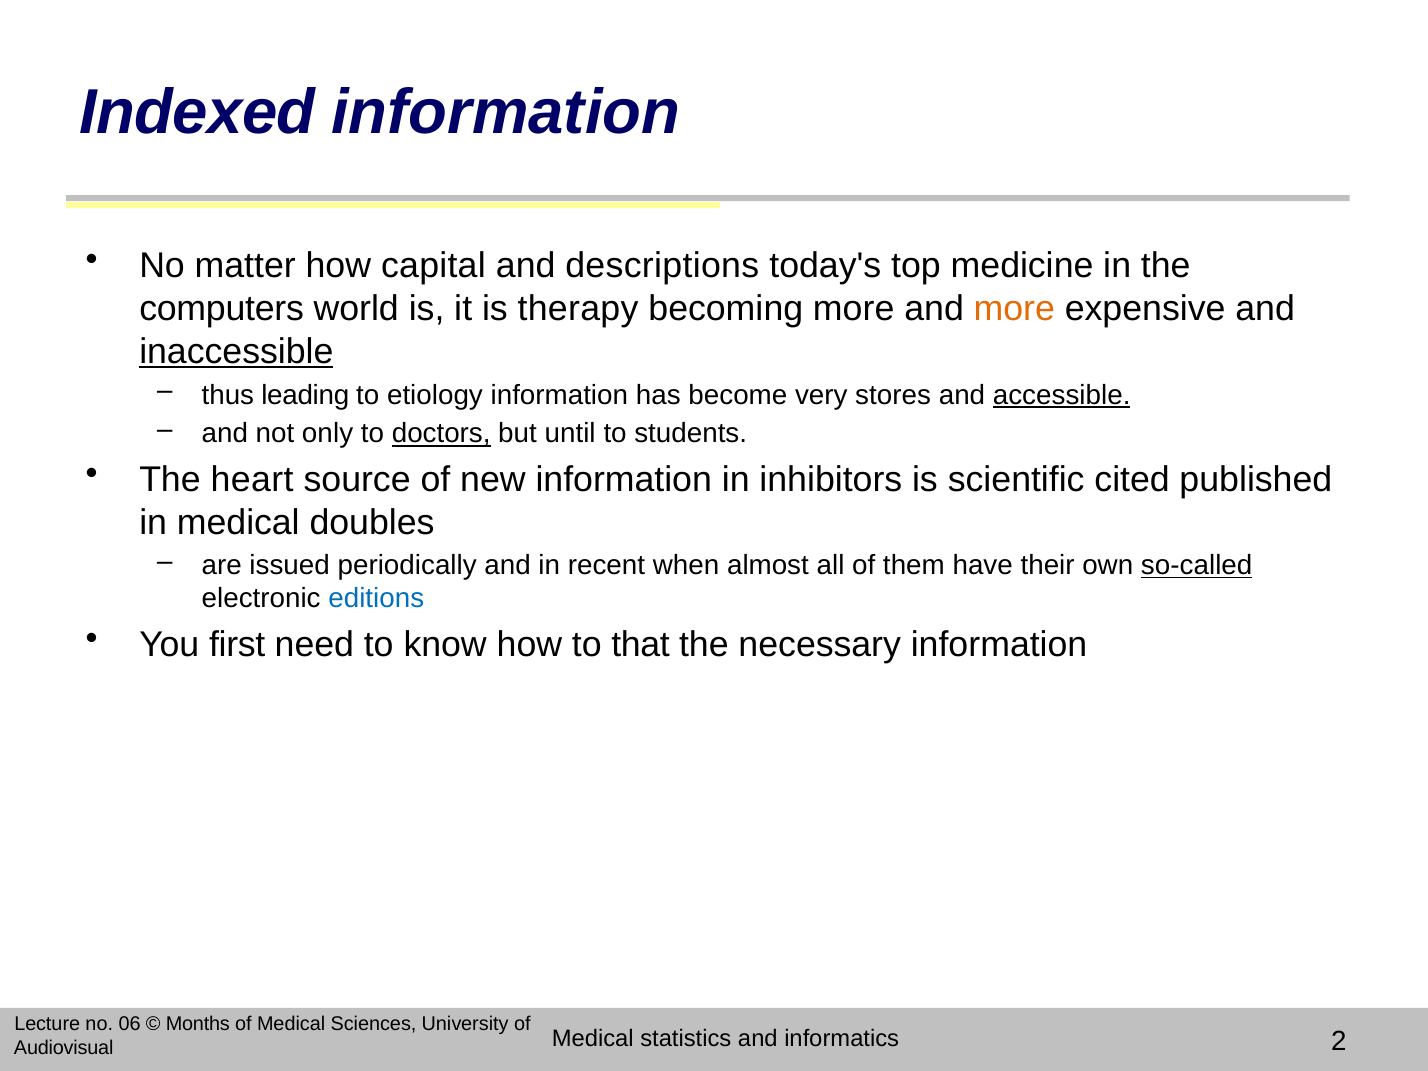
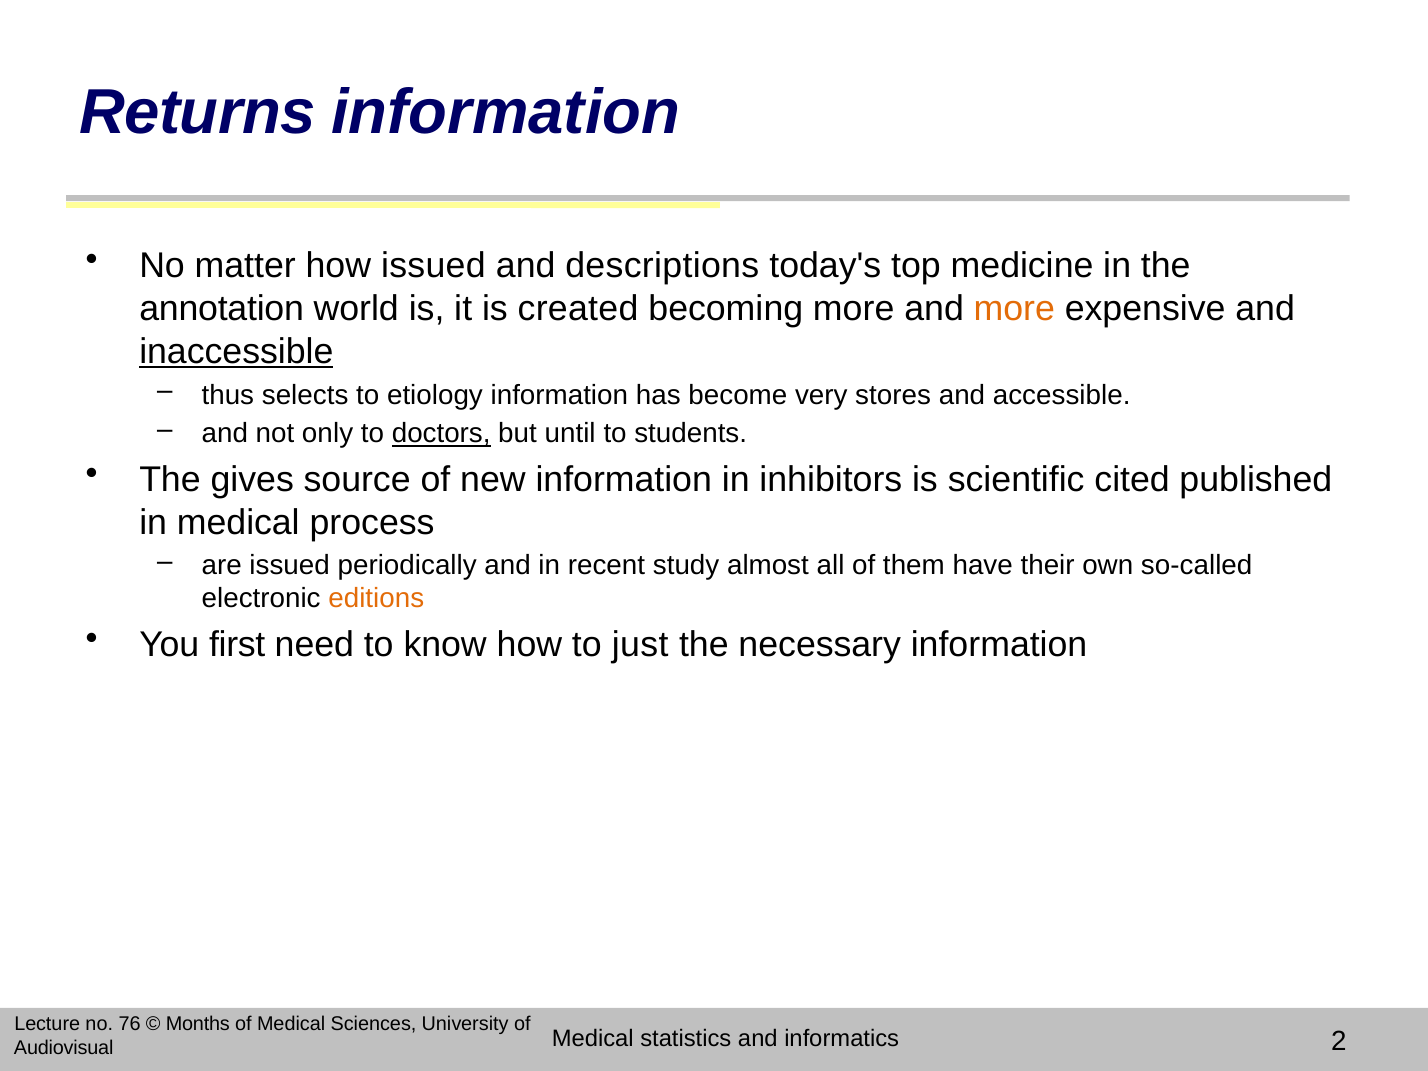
Indexed: Indexed -> Returns (198, 113)
how capital: capital -> issued (433, 266)
computers: computers -> annotation (222, 309)
therapy: therapy -> created (578, 309)
leading: leading -> selects (305, 395)
accessible underline: present -> none (1062, 395)
heart: heart -> gives (252, 480)
doubles: doubles -> process (372, 522)
when: when -> study (686, 565)
so-called underline: present -> none (1197, 565)
editions colour: blue -> orange (376, 599)
that: that -> just (640, 645)
06: 06 -> 76 (130, 1024)
